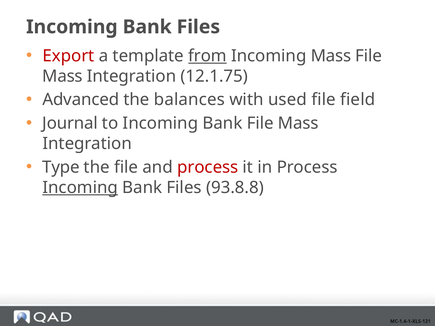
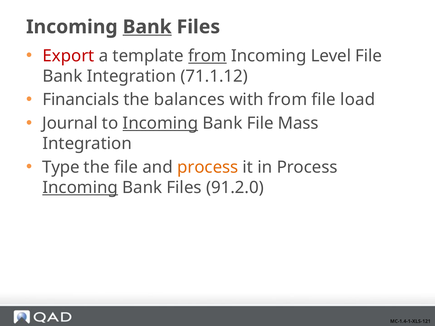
Bank underline: none -> present (147, 27)
Incoming Mass: Mass -> Level (331, 56)
Mass: Mass -> Bank (62, 76)
12.1.75: 12.1.75 -> 71.1.12 (214, 76)
Advanced: Advanced -> Financials (81, 100)
with used: used -> from (288, 100)
field: field -> load (358, 100)
Incoming underline: none -> present (160, 123)
process colour: red -> orange (208, 167)
93.8.8: 93.8.8 -> 91.2.0 (235, 188)
